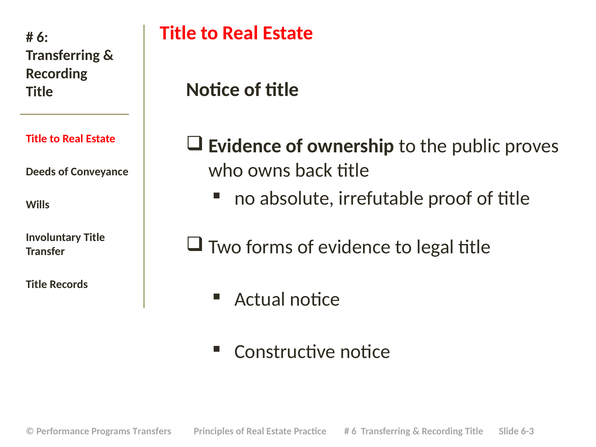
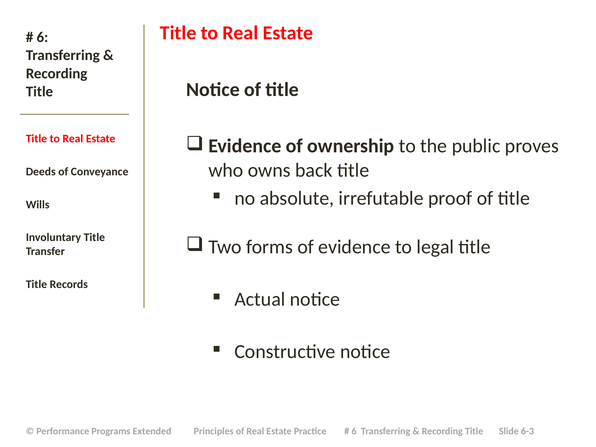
Transfers: Transfers -> Extended (152, 431)
